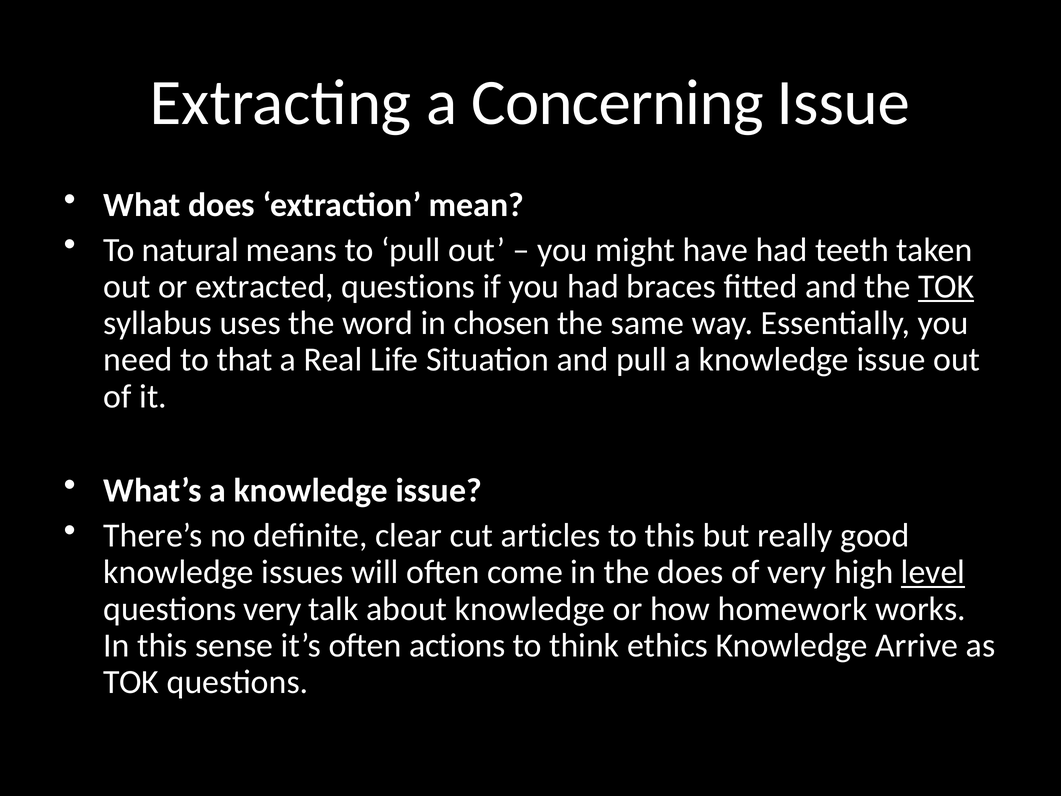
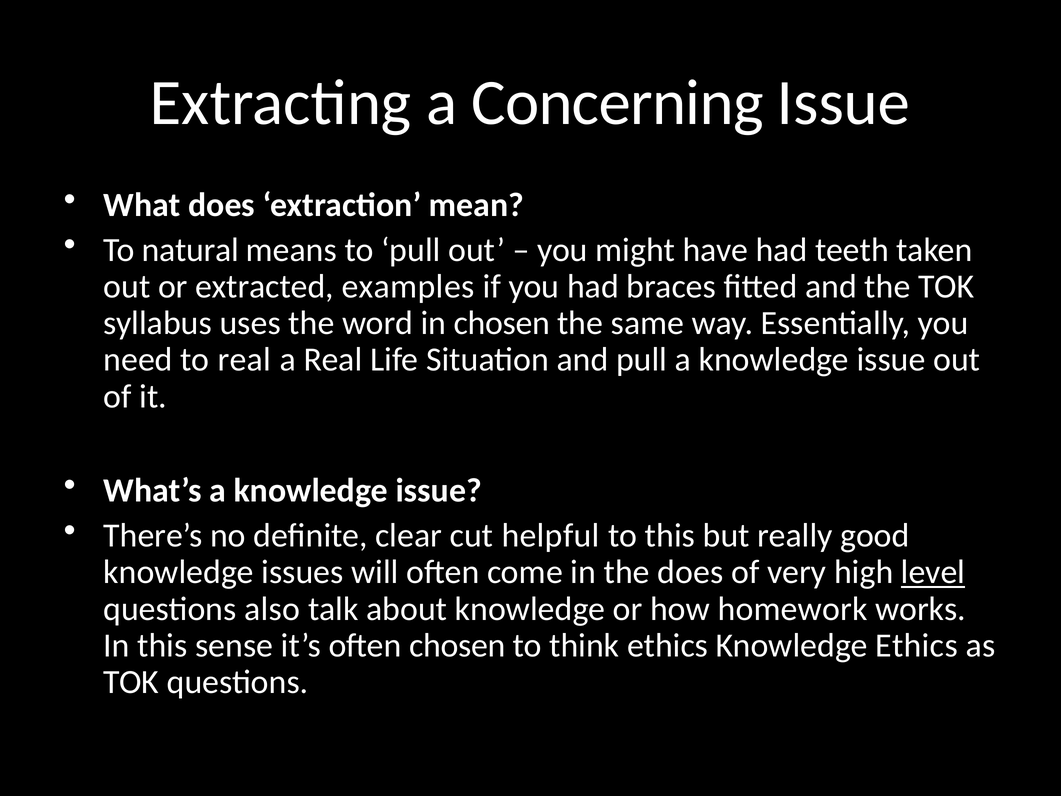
extracted questions: questions -> examples (408, 286)
TOK underline: present -> none (946, 286)
to that: that -> real (244, 360)
articles: articles -> helpful (551, 536)
questions very: very -> also (272, 609)
often actions: actions -> chosen (457, 645)
Knowledge Arrive: Arrive -> Ethics (917, 645)
